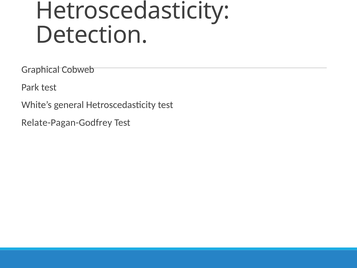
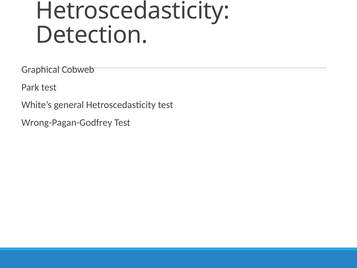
Relate-Pagan-Godfrey: Relate-Pagan-Godfrey -> Wrong-Pagan-Godfrey (67, 123)
